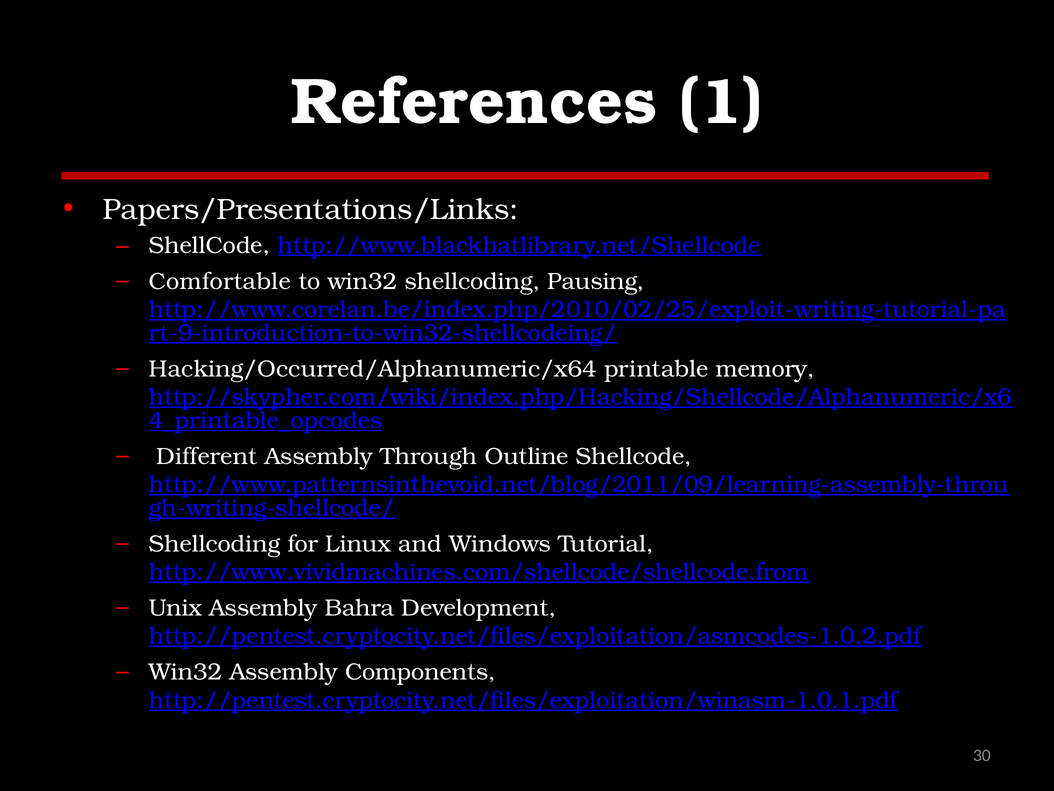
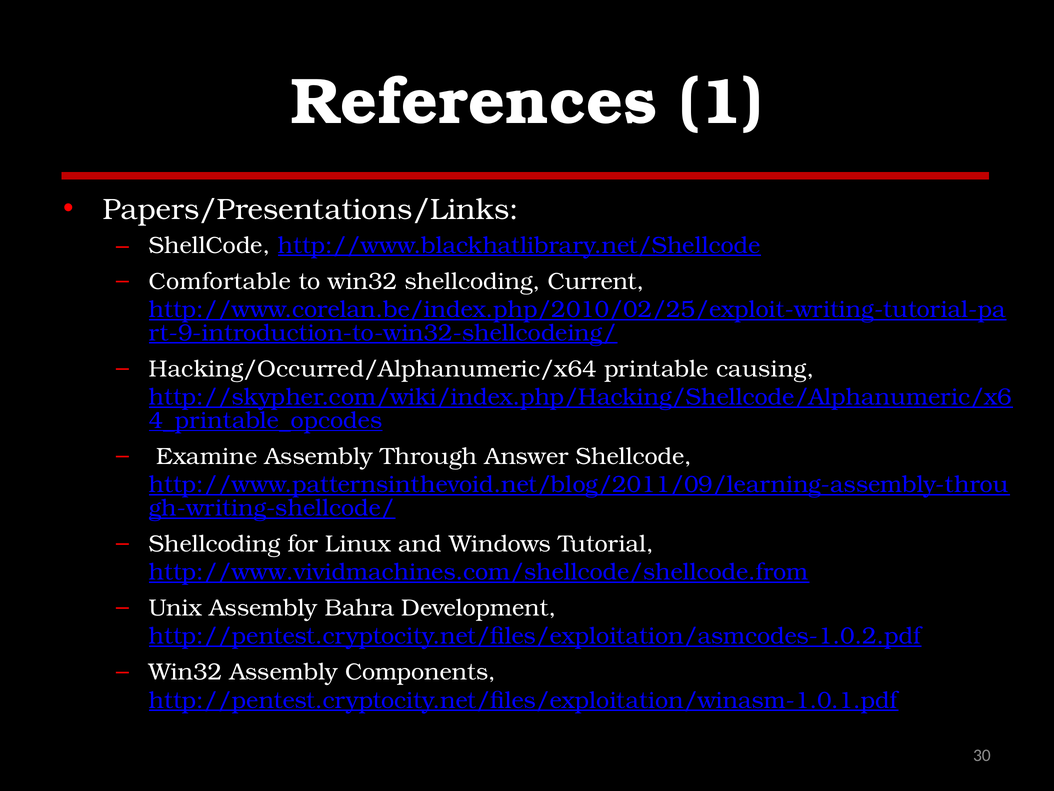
Pausing: Pausing -> Current (596, 281)
memory: memory -> causing (765, 369)
Different: Different -> Examine (207, 456)
Outline: Outline -> Answer (527, 456)
